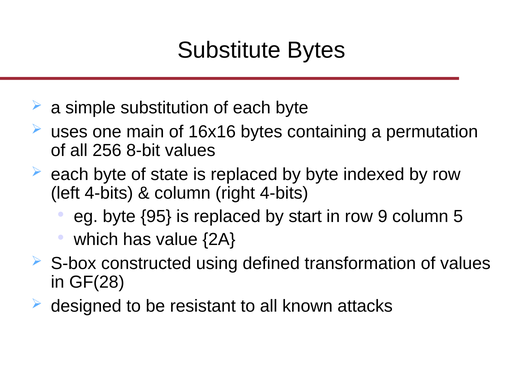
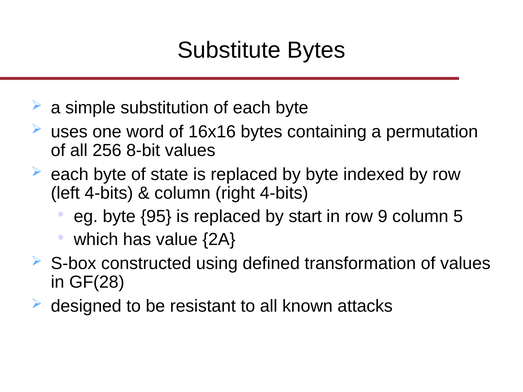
main: main -> word (145, 132)
